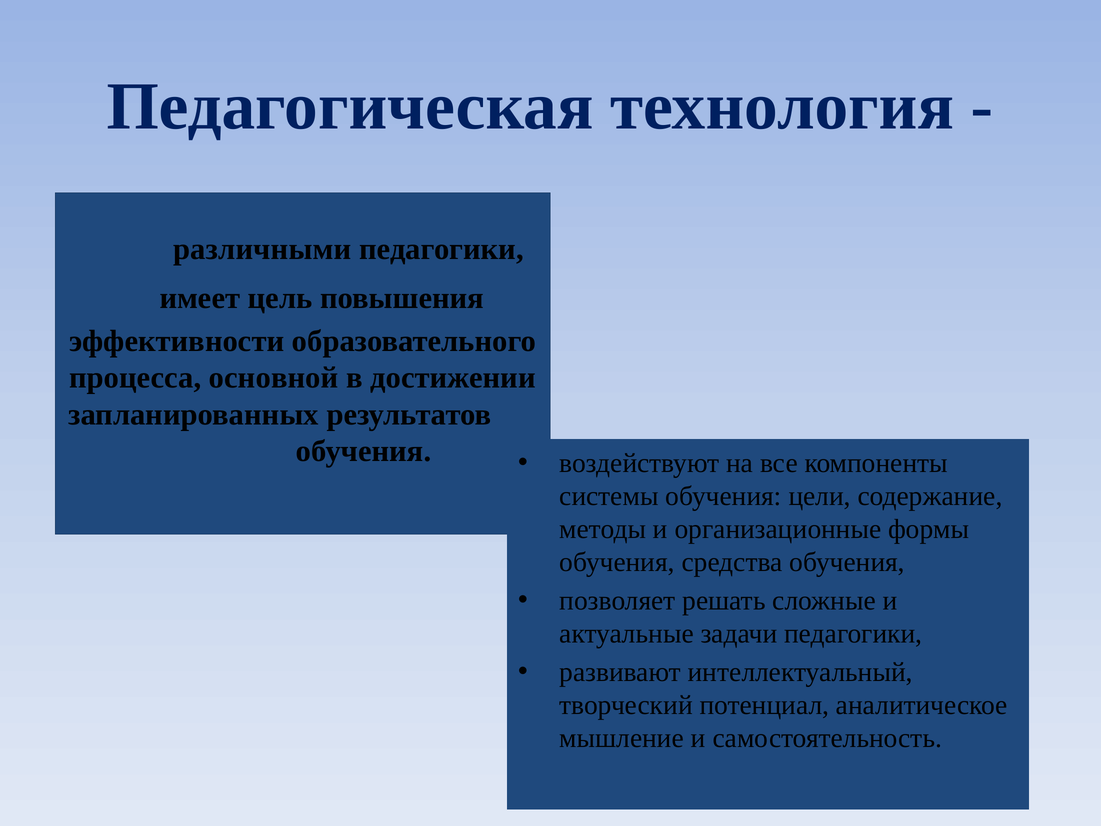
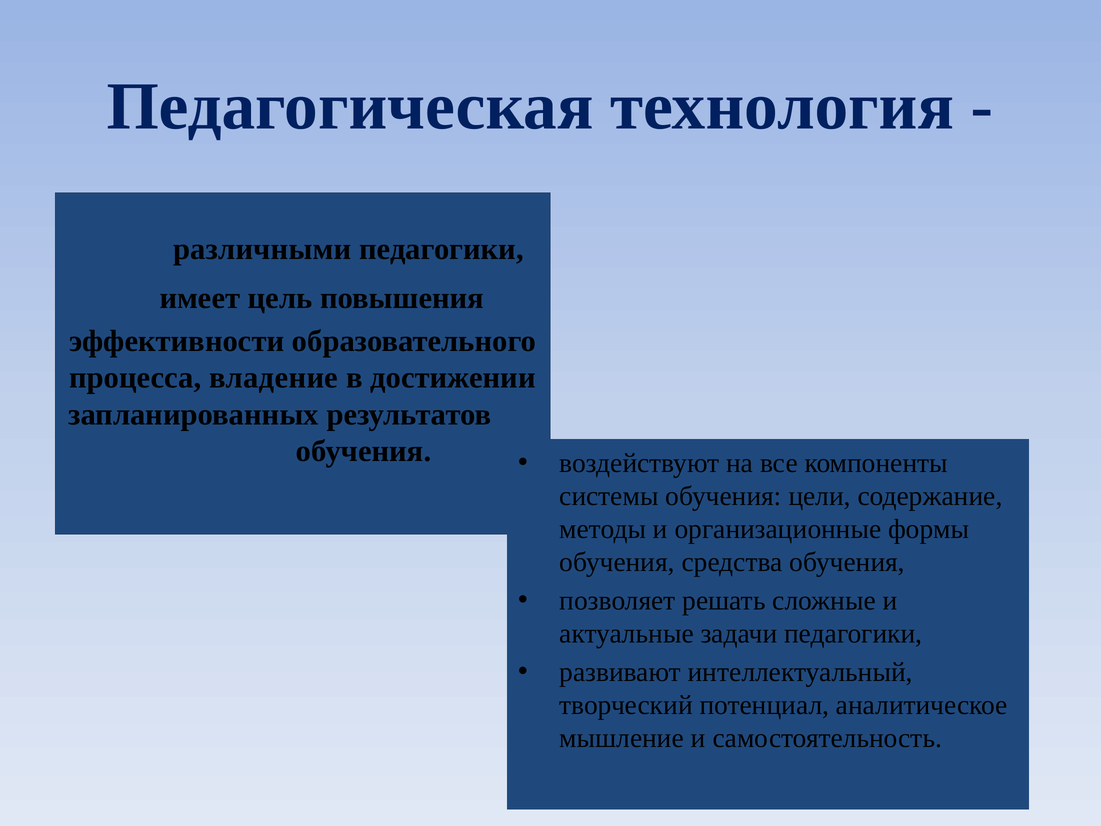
основной: основной -> владение (274, 378)
